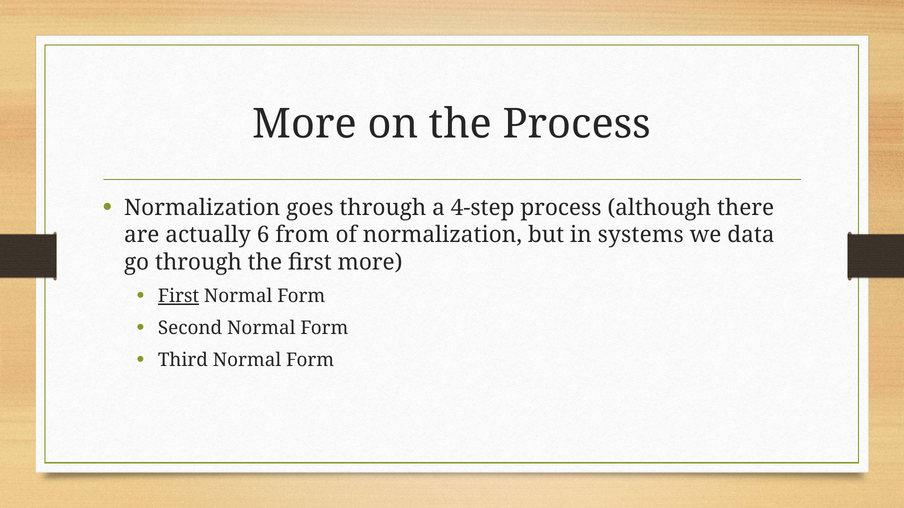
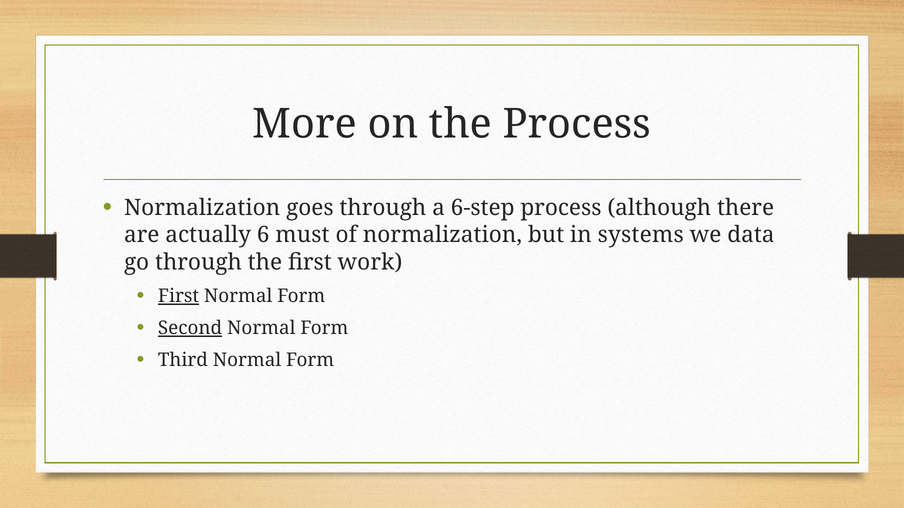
4-step: 4-step -> 6-step (483, 208)
from: from -> must (302, 235)
first more: more -> work (370, 262)
Second underline: none -> present (190, 328)
